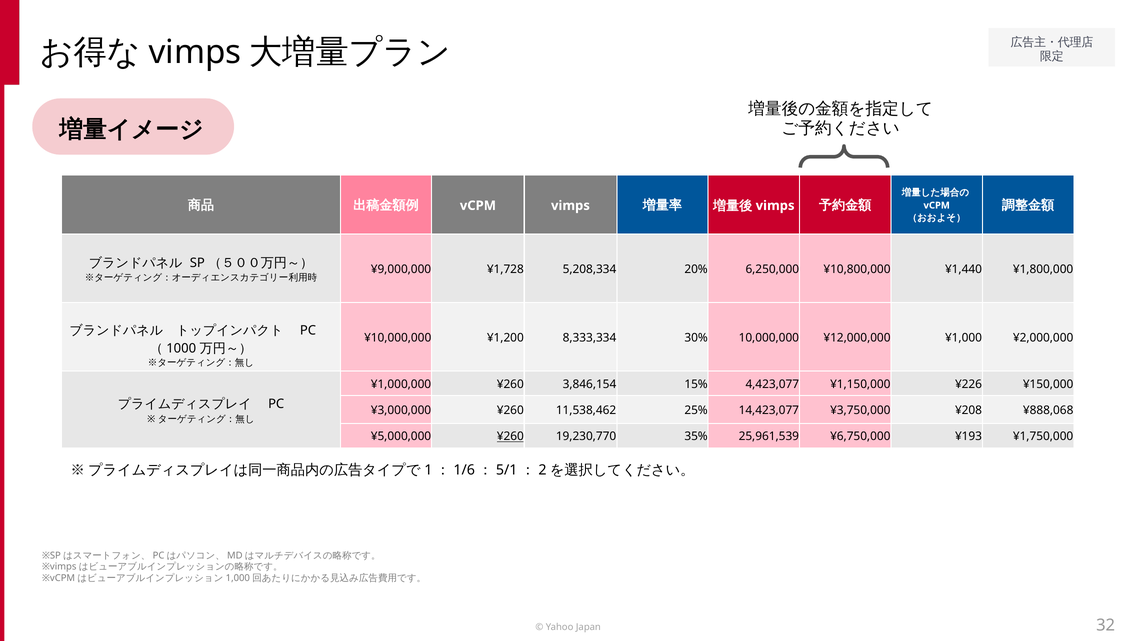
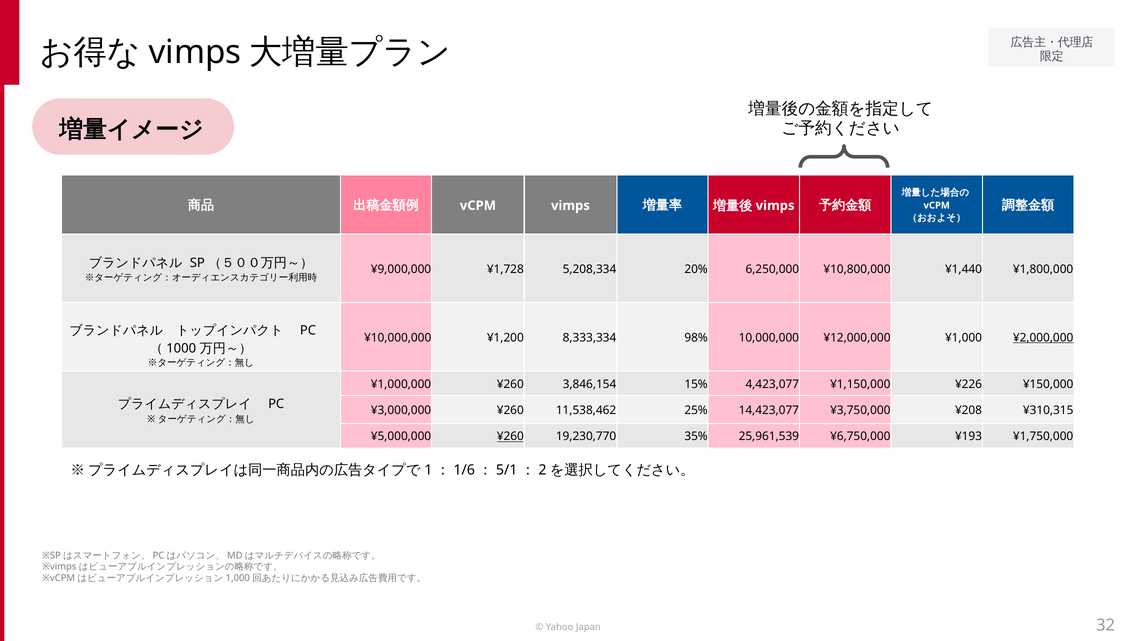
30%: 30% -> 98% (696, 338)
¥2,000,000 underline: none -> present (1043, 338)
¥888,068: ¥888,068 -> ¥310,315 (1048, 410)
